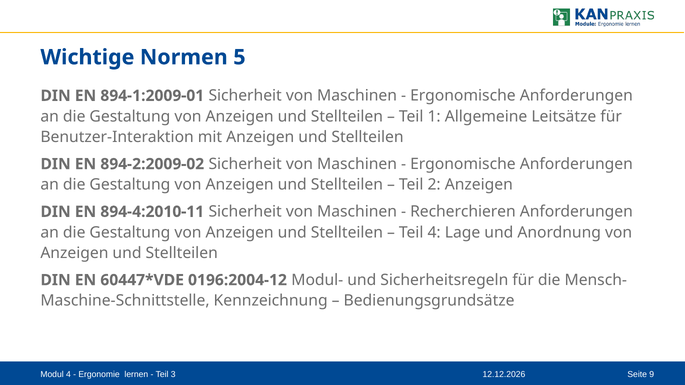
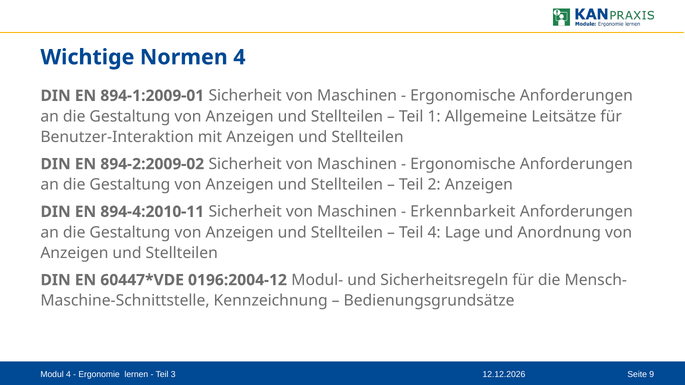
Normen 5: 5 -> 4 (239, 57)
Recherchieren: Recherchieren -> Erkennbarkeit (463, 212)
